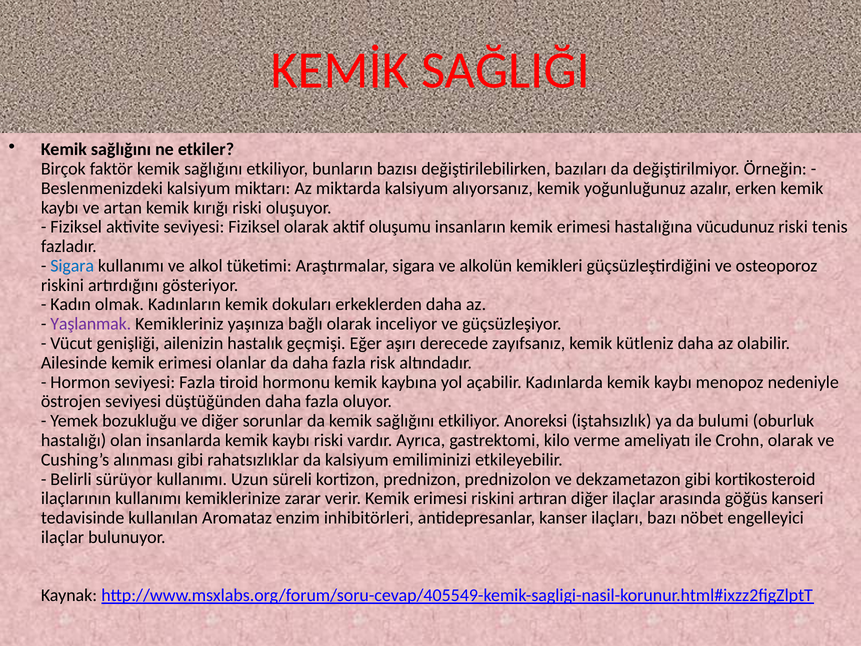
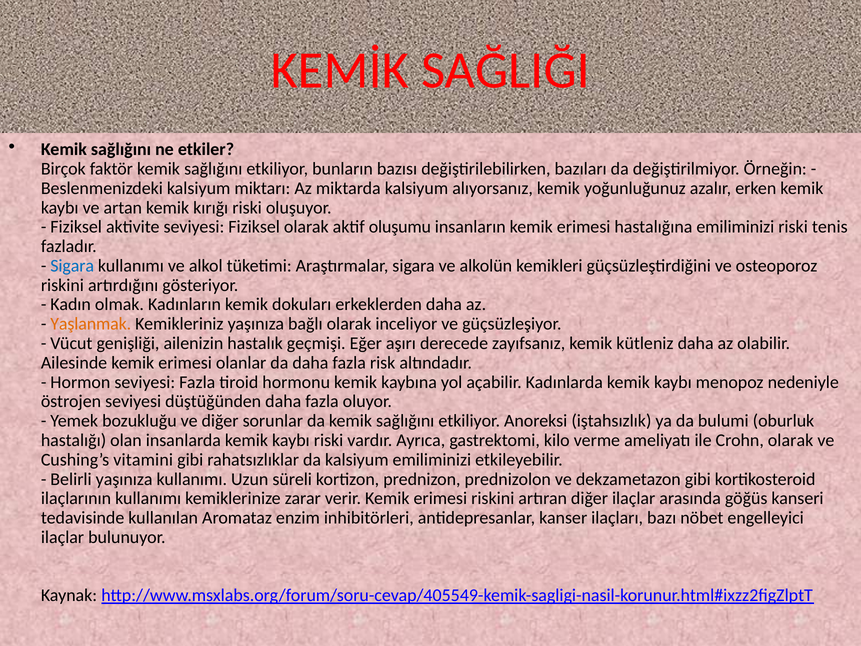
hastalığına vücudunuz: vücudunuz -> emiliminizi (735, 227)
Yaşlanmak colour: purple -> orange (91, 324)
alınması: alınması -> vitamini (143, 460)
Belirli sürüyor: sürüyor -> yaşınıza (124, 479)
